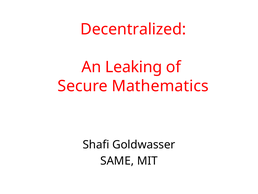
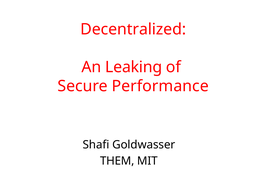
Mathematics: Mathematics -> Performance (160, 86)
SAME: SAME -> THEM (117, 160)
